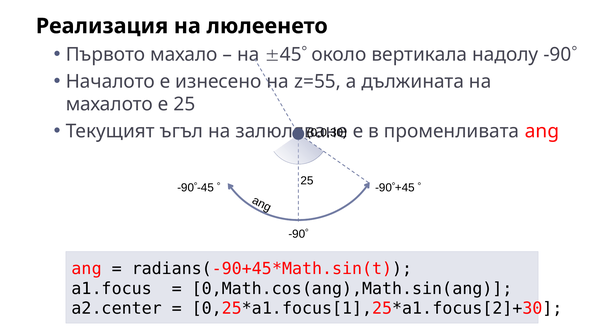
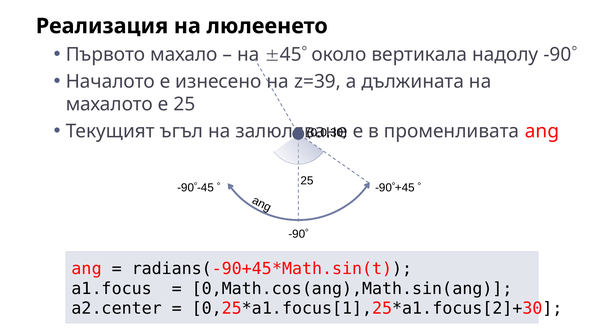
z=55: z=55 -> z=39 (318, 82)
